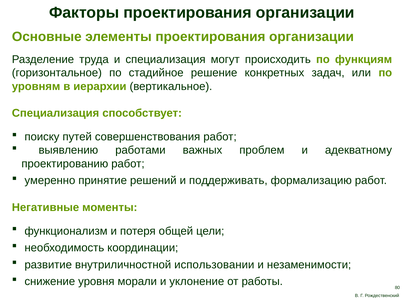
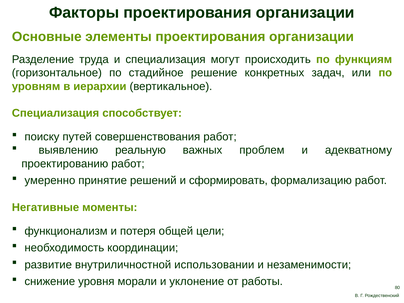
работами: работами -> реальную (140, 150)
поддерживать: поддерживать -> сформировать (228, 181)
